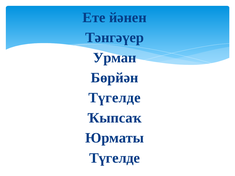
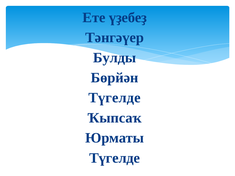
йәнен: йәнен -> үҙебеҙ (128, 17)
Урман: Урман -> Булды (115, 58)
